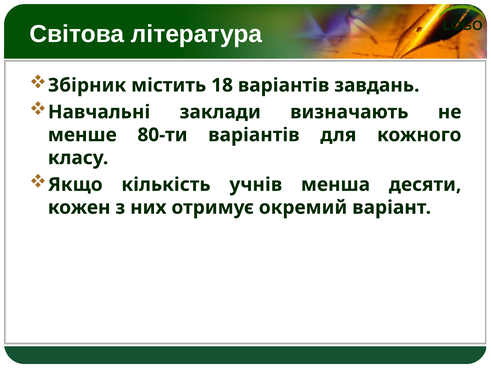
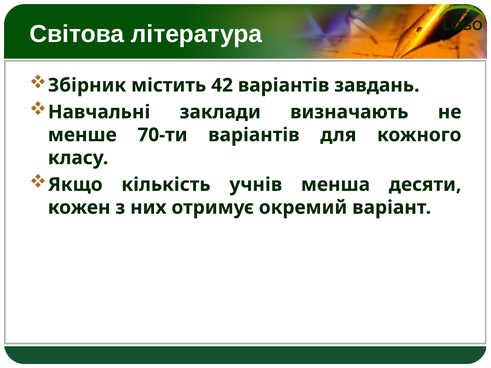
18: 18 -> 42 (222, 85)
80-ти: 80-ти -> 70-ти (162, 135)
